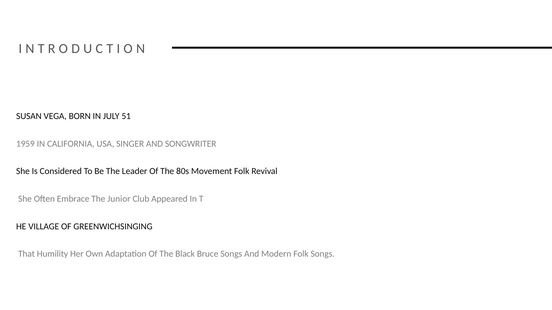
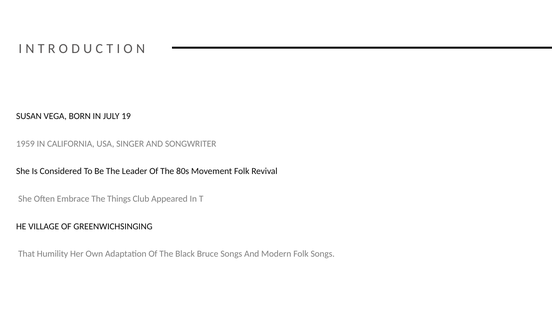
51: 51 -> 19 (126, 116)
Junior: Junior -> Things (119, 199)
